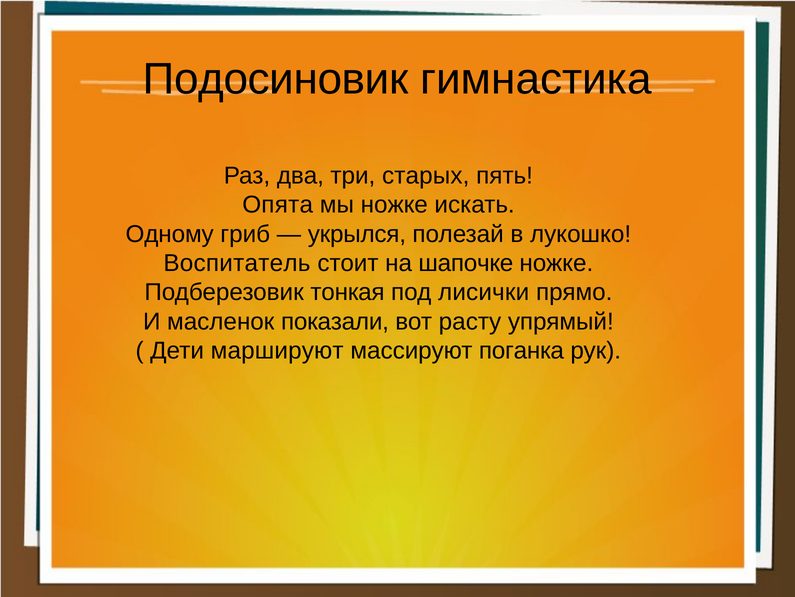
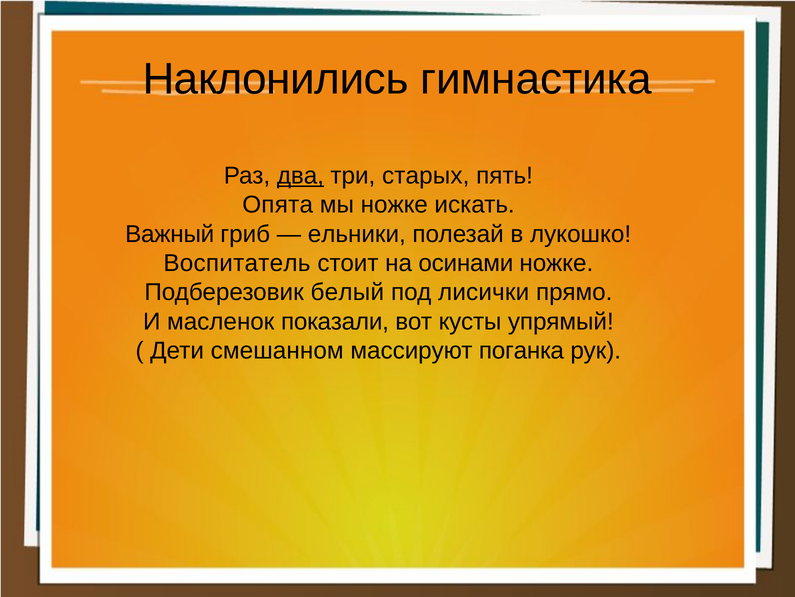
Подосиновик: Подосиновик -> Наклонились (276, 79)
два underline: none -> present (300, 175)
Одному: Одному -> Важный (170, 234)
укрылся: укрылся -> ельники (357, 234)
шапочке: шапочке -> осинами (466, 263)
тонкая: тонкая -> белый (347, 292)
расту: расту -> кусты (470, 321)
маршируют: маршируют -> смешанном (277, 350)
